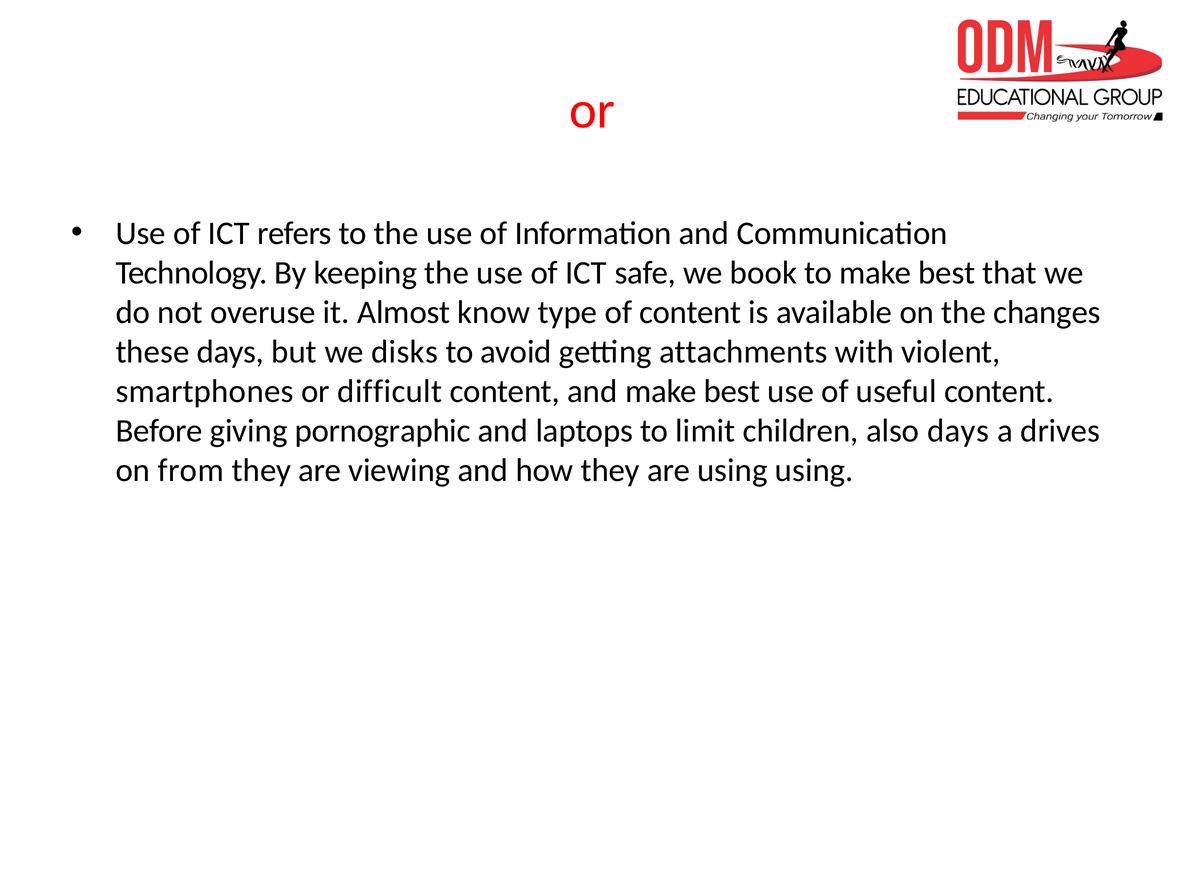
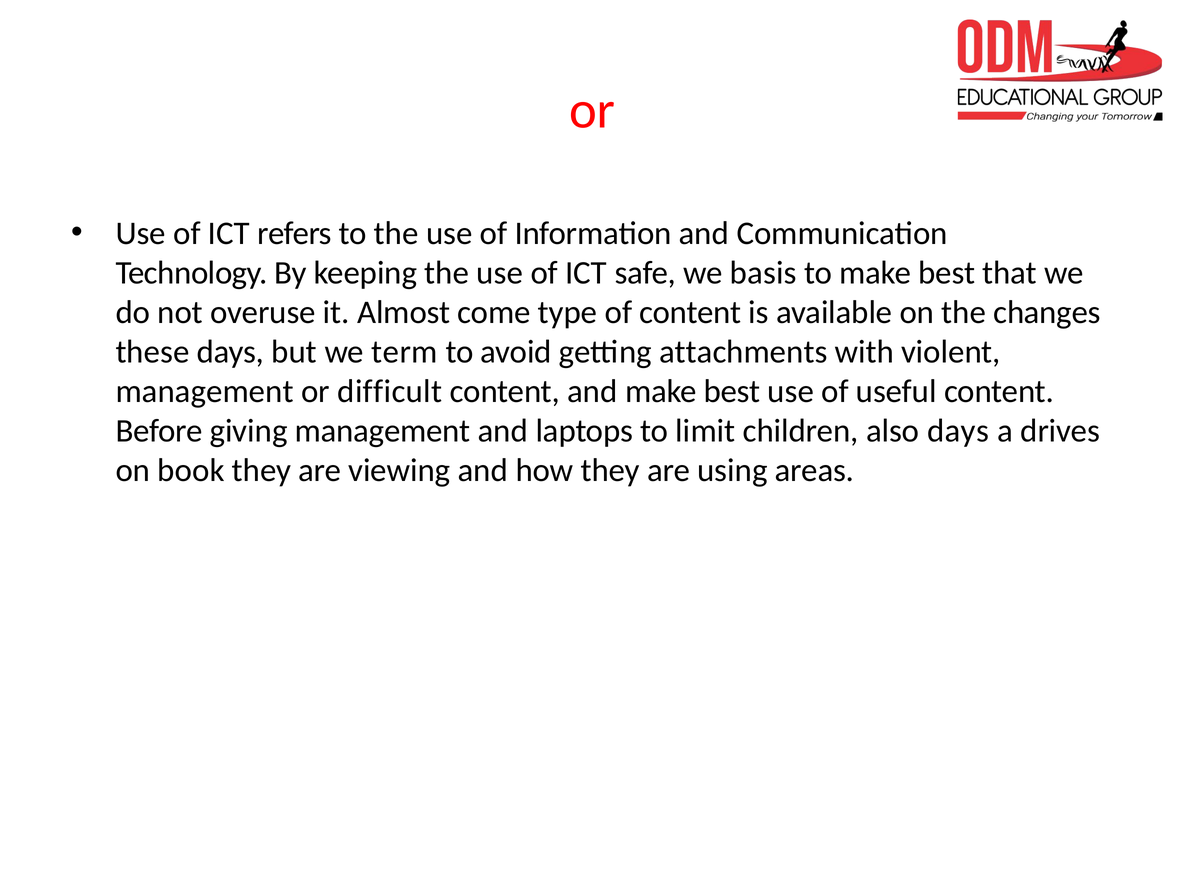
book: book -> basis (763, 273)
know: know -> come (494, 312)
disks: disks -> term (405, 352)
smartphones: smartphones -> management (205, 391)
giving pornographic: pornographic -> management (383, 431)
from: from -> book (191, 470)
using using: using -> areas (814, 470)
